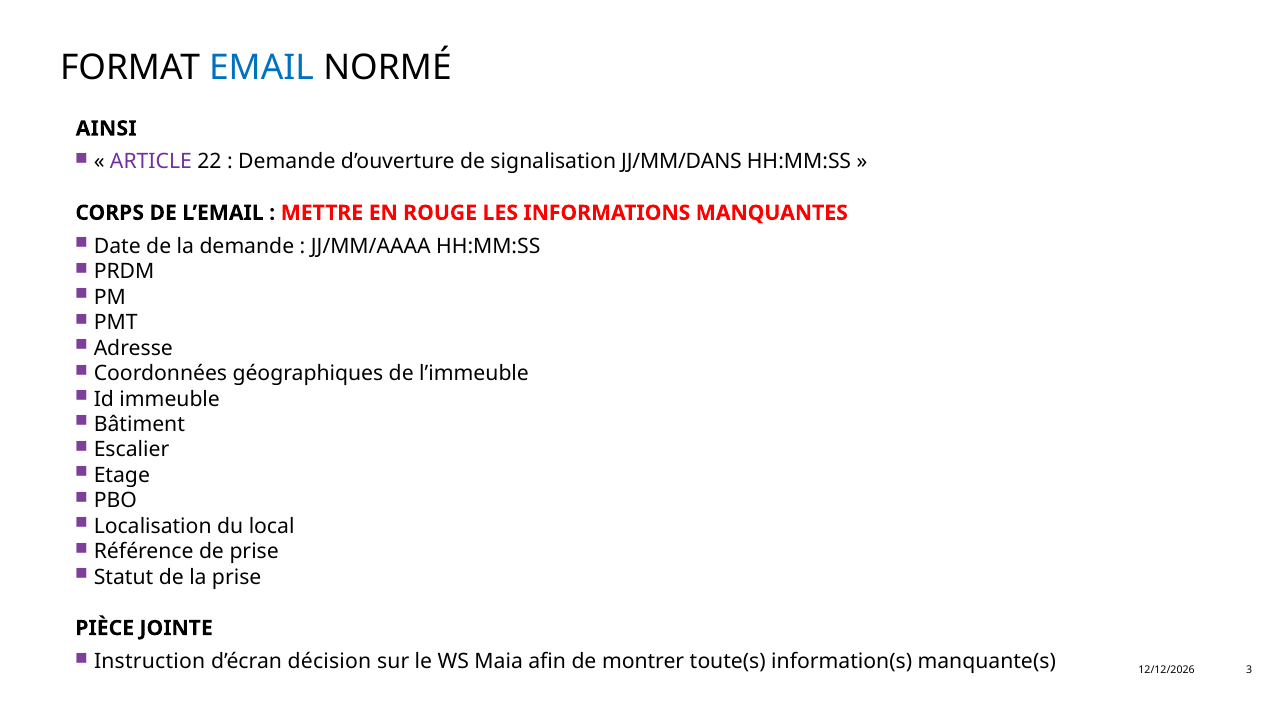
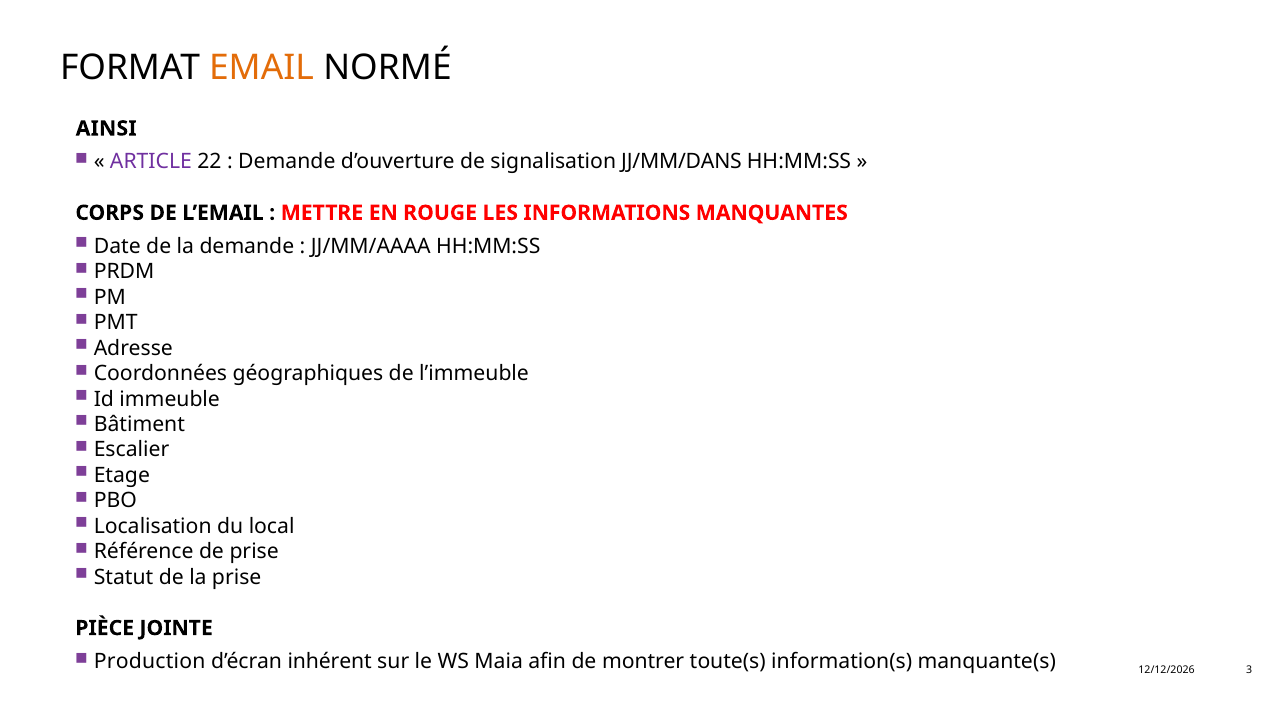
EMAIL colour: blue -> orange (262, 67)
Instruction: Instruction -> Production (150, 661)
décision: décision -> inhérent (330, 661)
